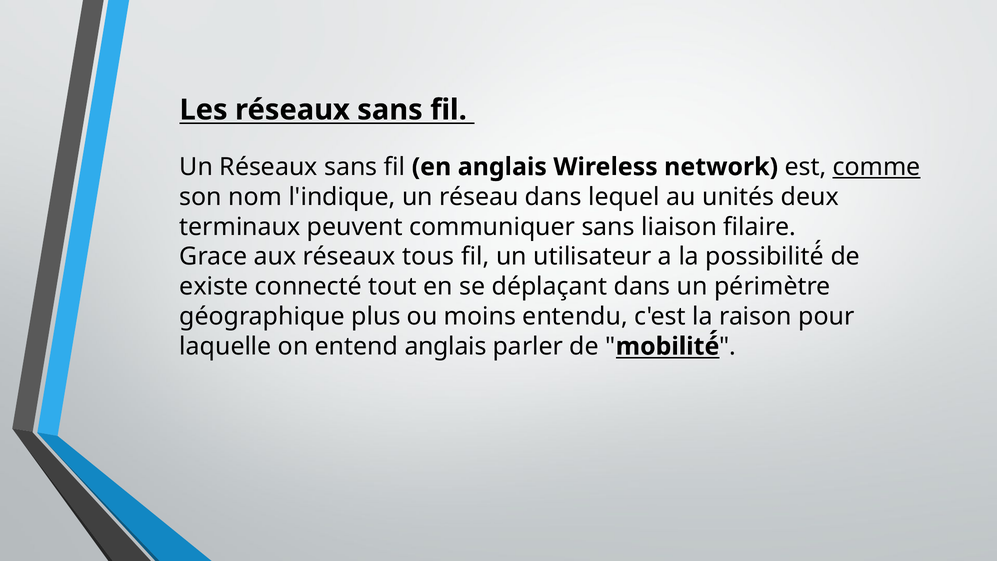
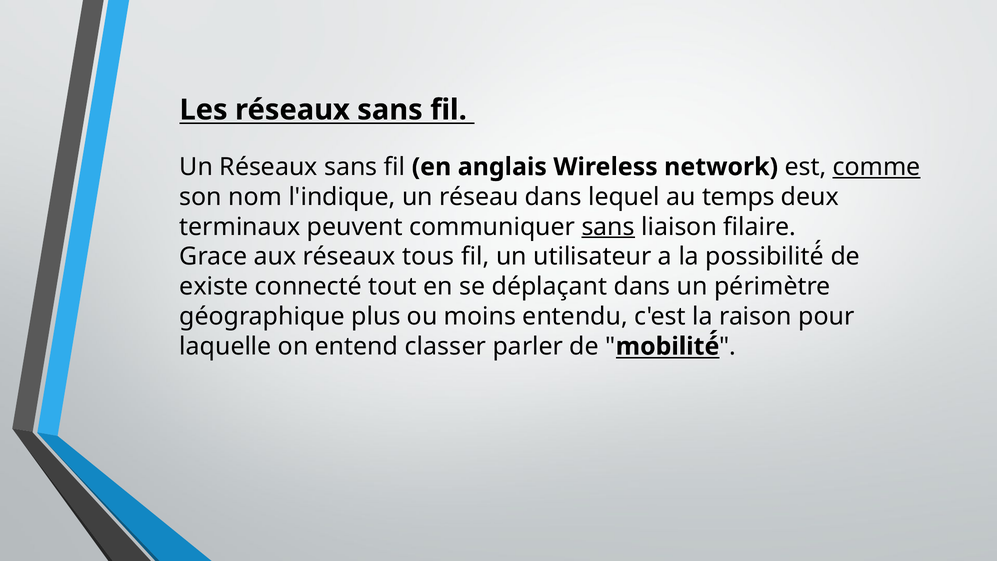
unités: unités -> temps (738, 197)
sans underline: none -> present (608, 227)
entend anglais: anglais -> classer (445, 346)
